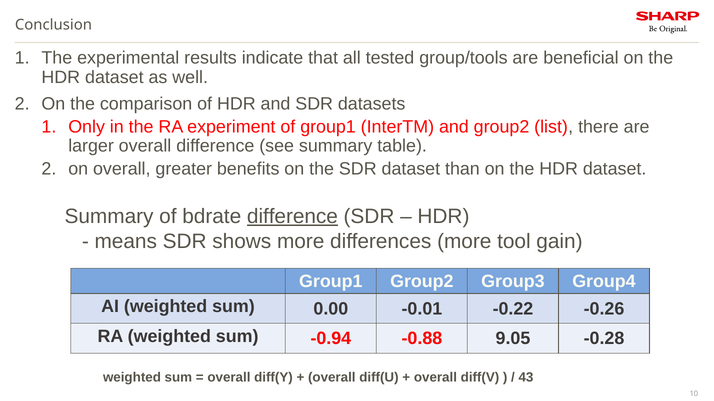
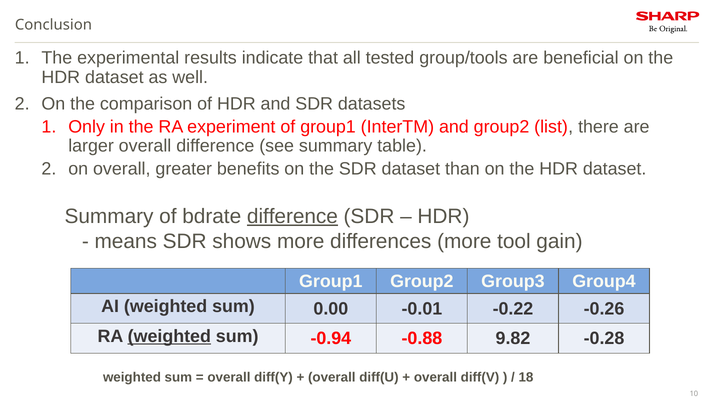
weighted underline: none -> present (169, 337)
9.05: 9.05 -> 9.82 (513, 339)
43: 43 -> 18 (526, 378)
